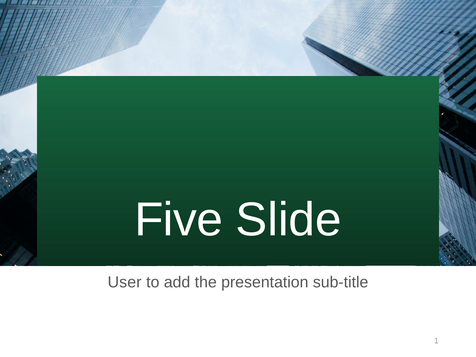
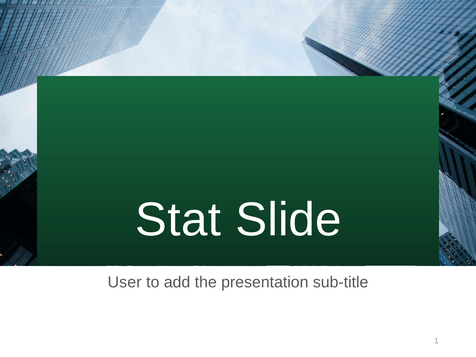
Five: Five -> Stat (178, 220)
